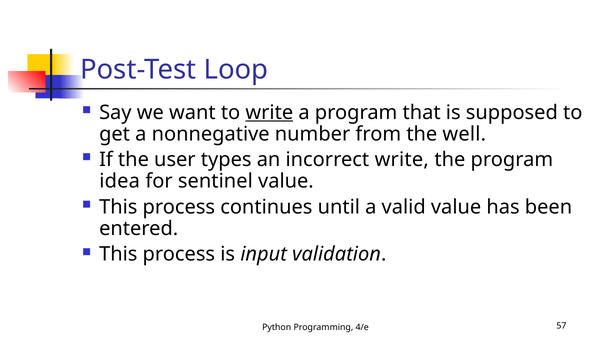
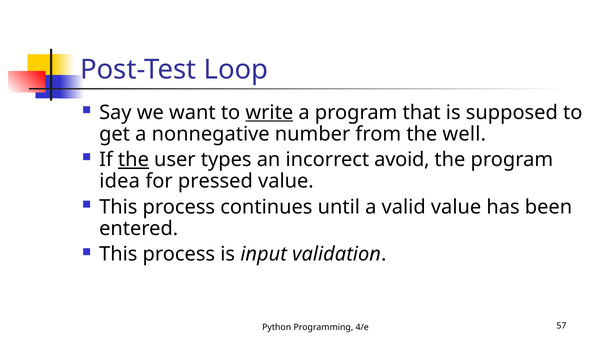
the underline: none -> present (133, 160)
incorrect write: write -> avoid (402, 160)
sentinel: sentinel -> pressed (215, 181)
